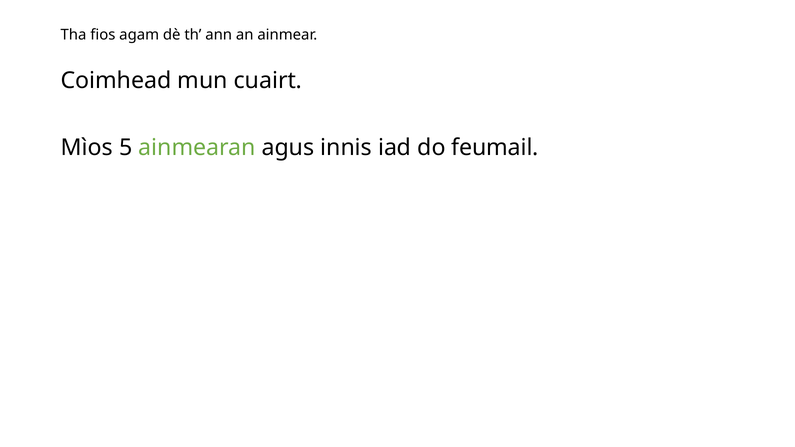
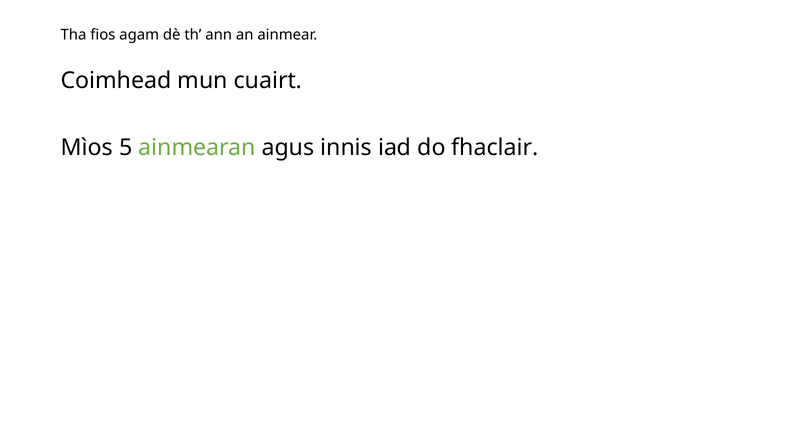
feumail: feumail -> fhaclair (495, 148)
